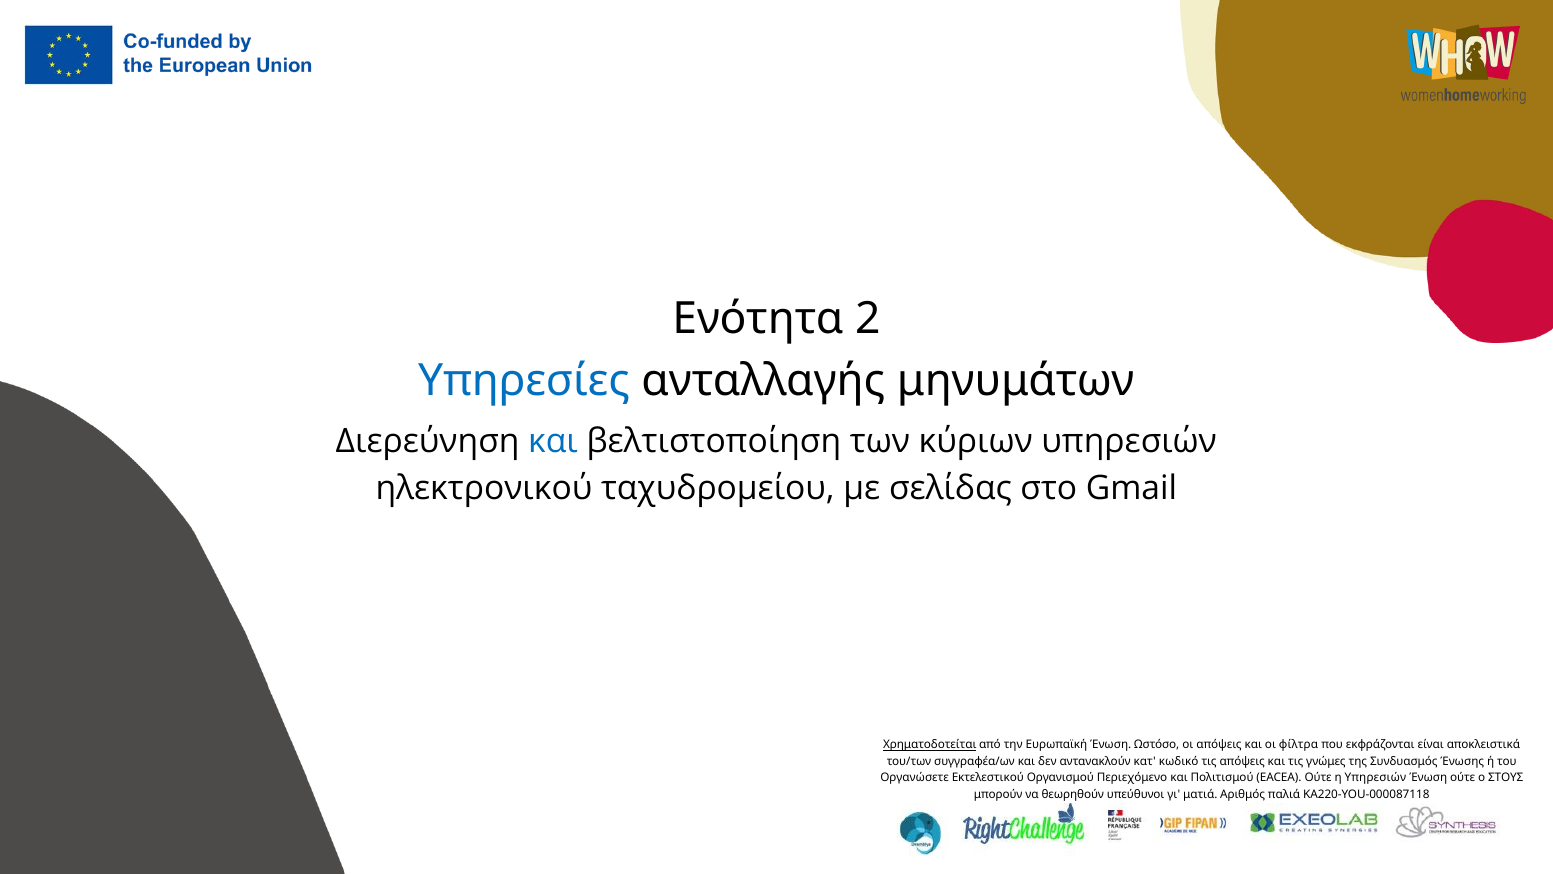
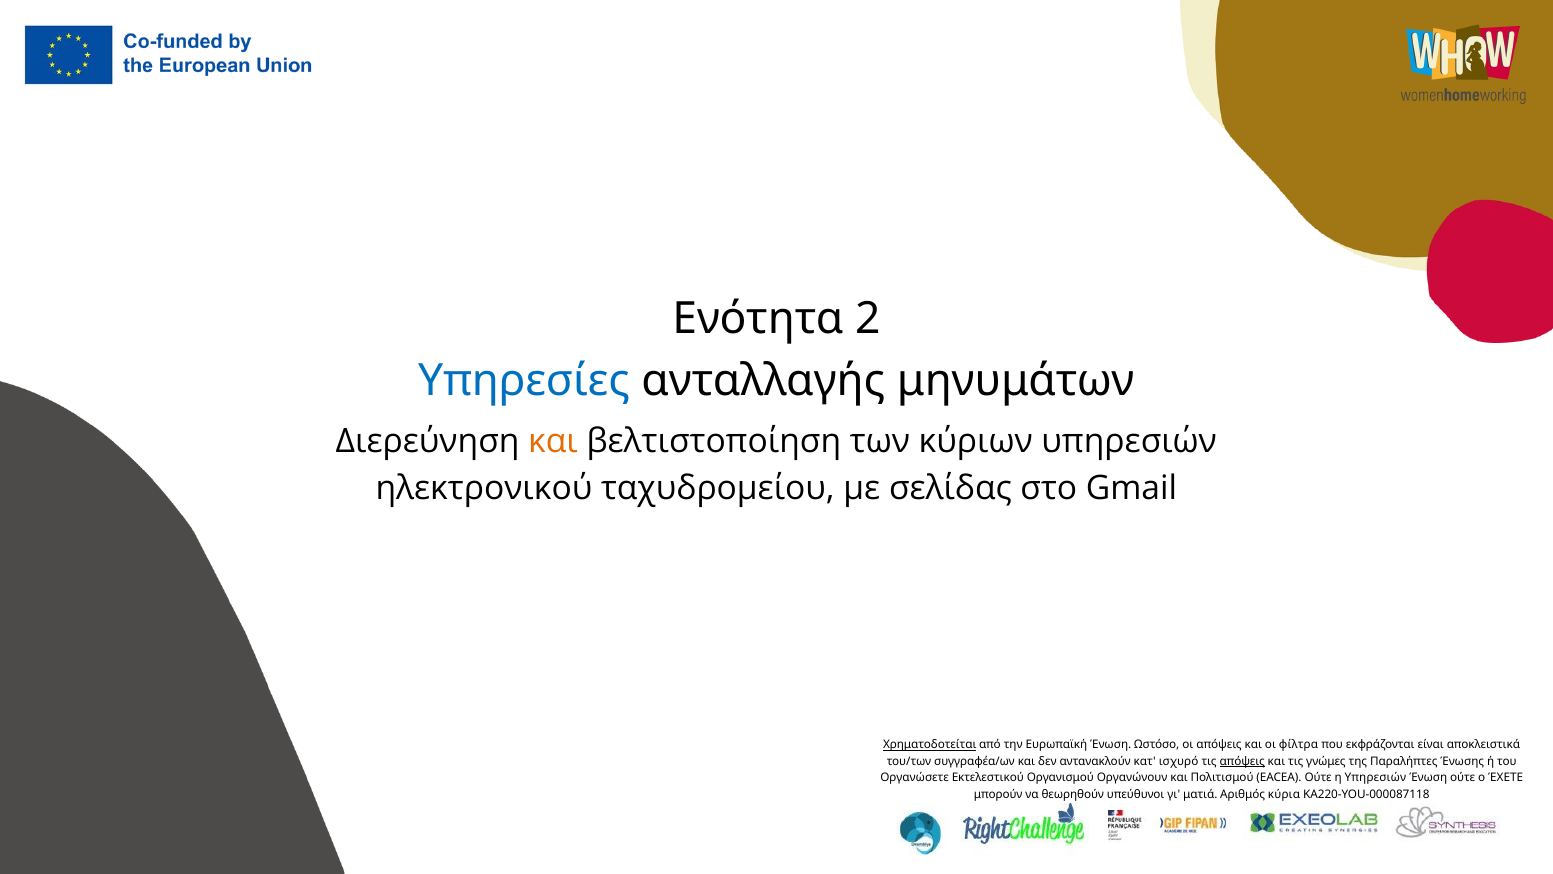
και colour: blue -> orange (553, 441)
κωδικό: κωδικό -> ισχυρό (1179, 761)
απόψεις underline: none -> present (1242, 761)
Συνδυασμός: Συνδυασμός -> Παραλήπτες (1404, 761)
Περιεχόμενο: Περιεχόμενο -> Οργανώνουν (1132, 777)
ΣΤΟΥΣ: ΣΤΟΥΣ -> ΈΧΕΤΕ (1506, 777)
παλιά: παλιά -> κύρια (1284, 794)
